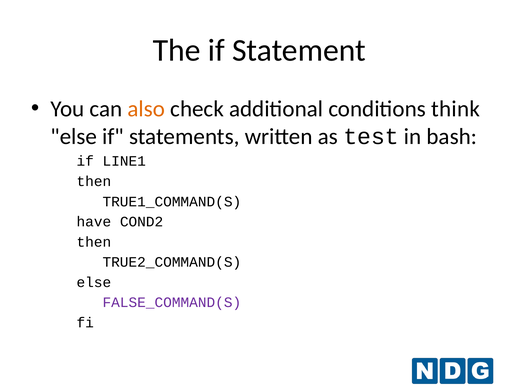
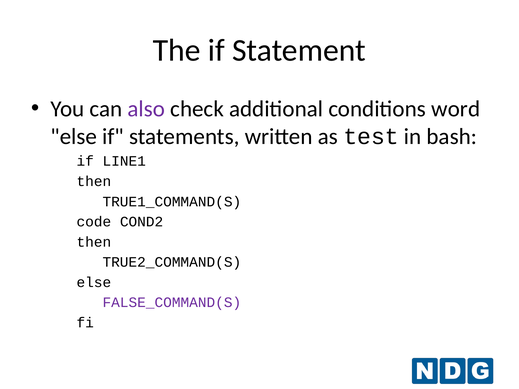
also colour: orange -> purple (146, 109)
think: think -> word (456, 109)
have: have -> code (94, 222)
